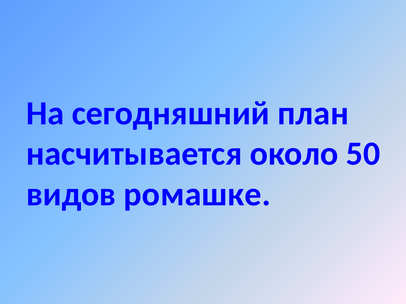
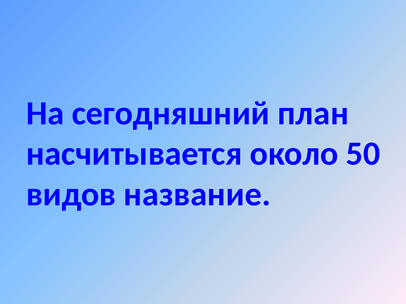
ромашке: ромашке -> название (197, 195)
